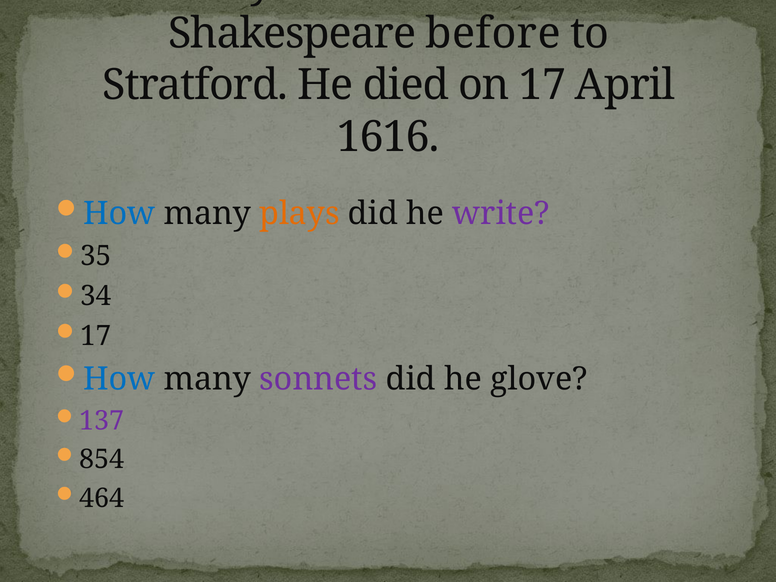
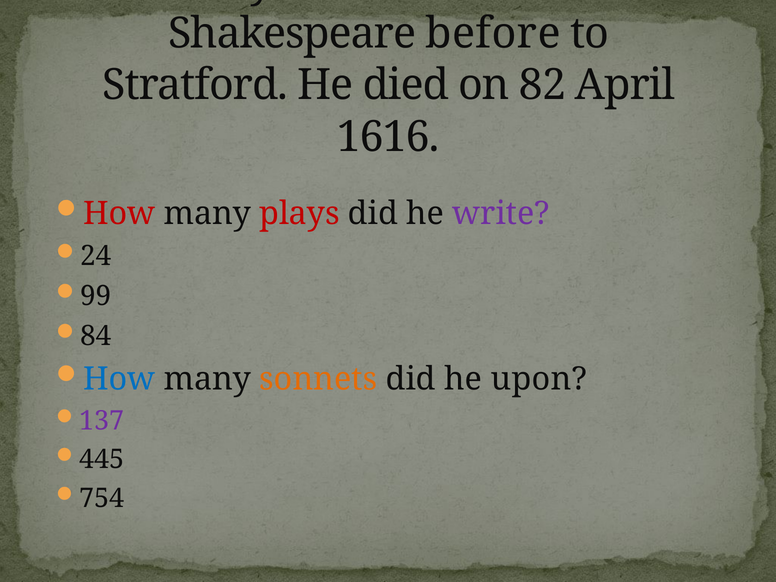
on 17: 17 -> 82 (543, 85)
How colour: blue -> red (119, 213)
plays colour: orange -> red (299, 213)
35: 35 -> 24 (96, 256)
34: 34 -> 99 (96, 296)
17: 17 -> 84 (96, 336)
sonnets colour: purple -> orange (318, 379)
glove: glove -> upon (539, 379)
854: 854 -> 445 (102, 459)
464: 464 -> 754 (102, 498)
